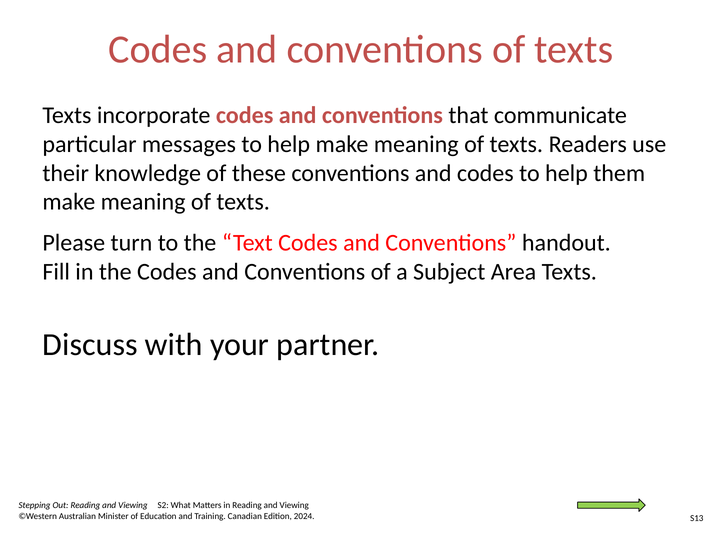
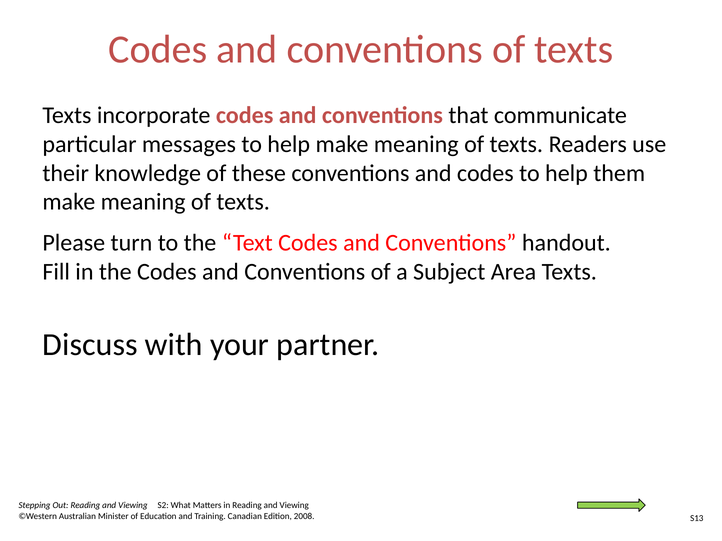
2024: 2024 -> 2008 (304, 517)
